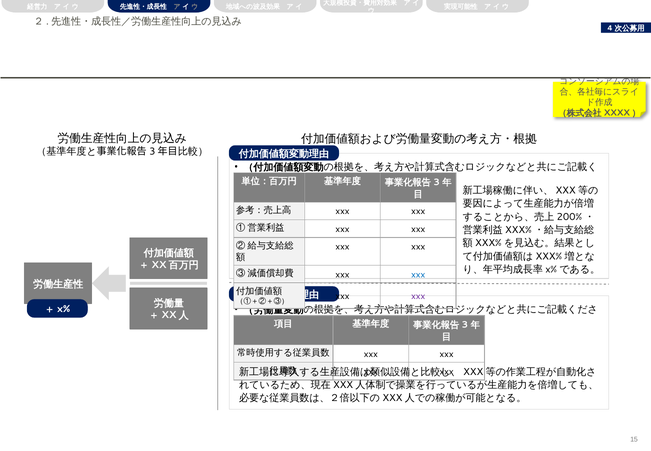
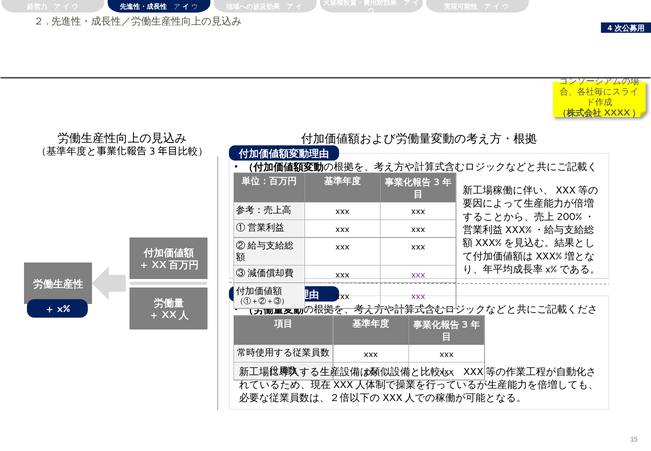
xxx colour: blue -> purple (418, 274)
